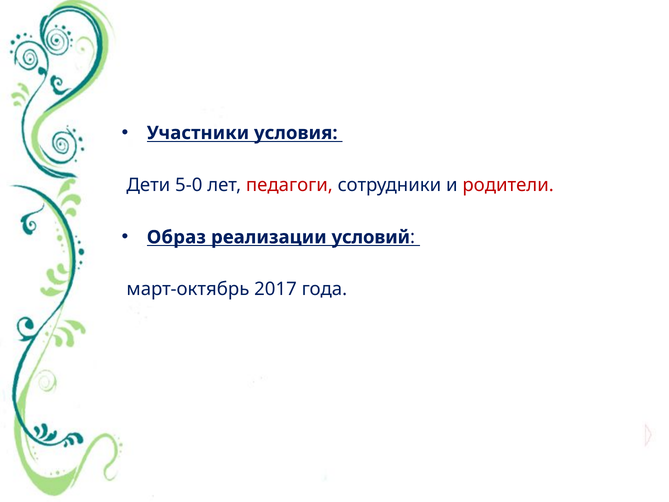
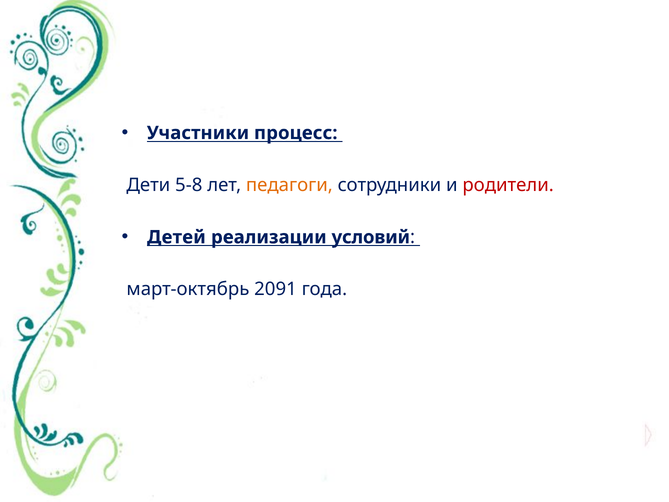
условия: условия -> процесс (296, 133)
5-0: 5-0 -> 5-8 (189, 185)
педагоги colour: red -> orange (289, 185)
Образ: Образ -> Детей (176, 237)
2017: 2017 -> 2091 (276, 289)
